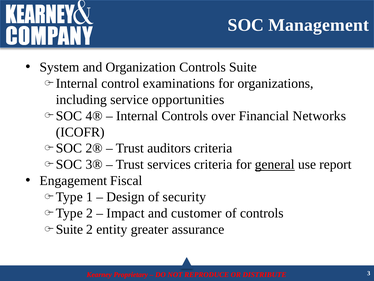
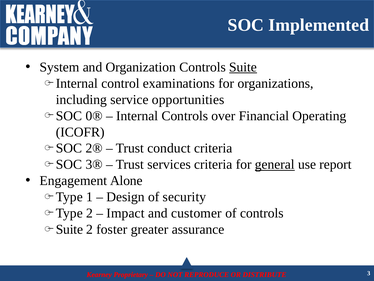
Management: Management -> Implemented (319, 25)
Suite underline: none -> present (243, 67)
4®: 4® -> 0® (94, 116)
Networks: Networks -> Operating (319, 116)
auditors: auditors -> conduct (169, 148)
Fiscal: Fiscal -> Alone (126, 180)
entity: entity -> foster (112, 229)
